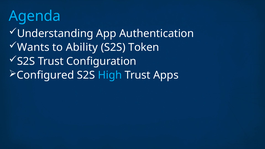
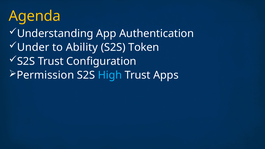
Agenda colour: light blue -> yellow (35, 16)
Wants: Wants -> Under (33, 47)
Configured: Configured -> Permission (45, 75)
